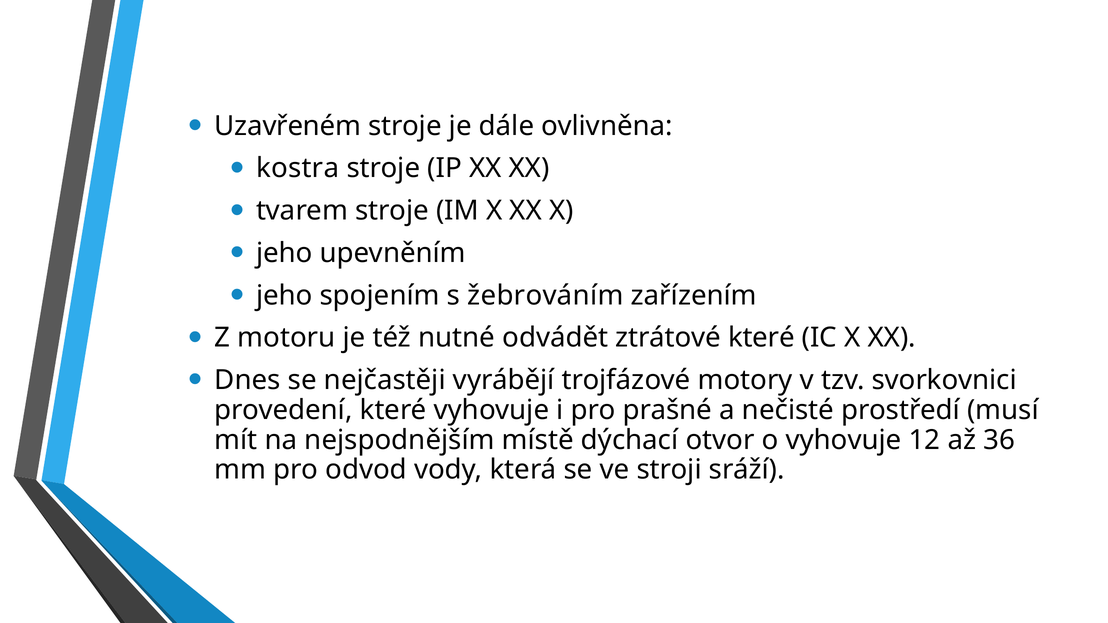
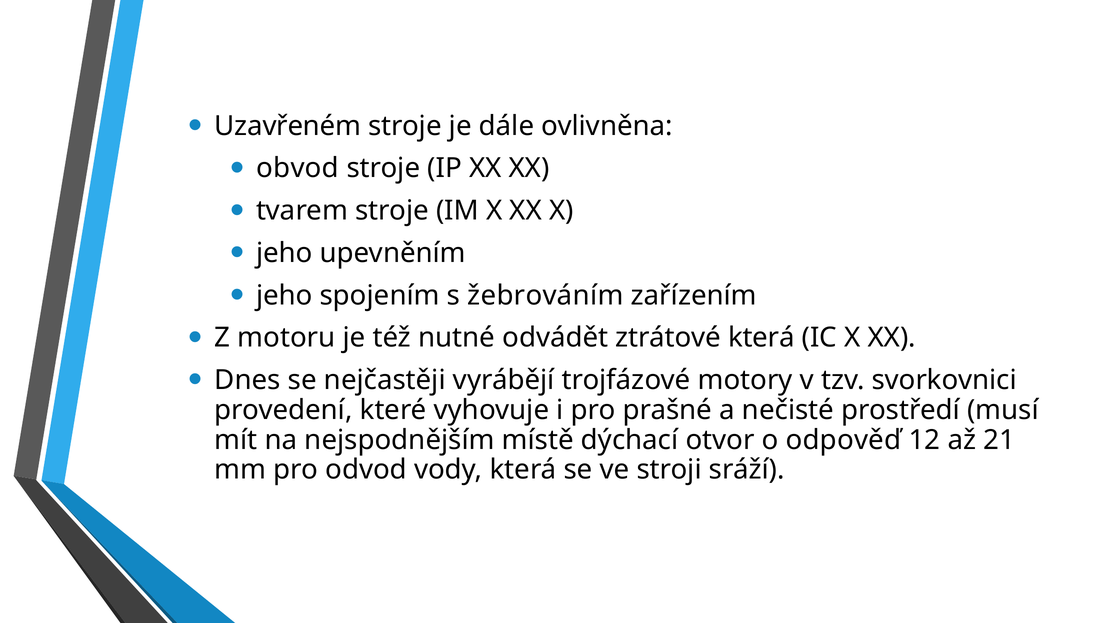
kostra: kostra -> obvod (298, 168)
ztrátové které: které -> která (761, 338)
o vyhovuje: vyhovuje -> odpověď (844, 440)
36: 36 -> 21 (999, 440)
